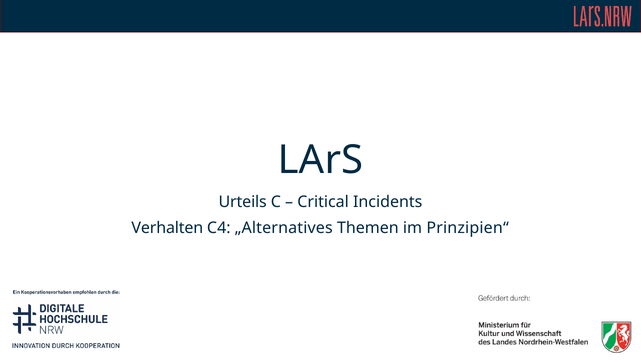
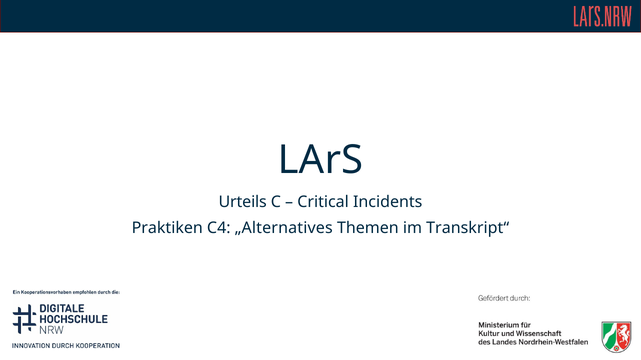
Verhalten: Verhalten -> Praktiken (167, 228)
Prinzipien“: Prinzipien“ -> Transkript“ (468, 228)
